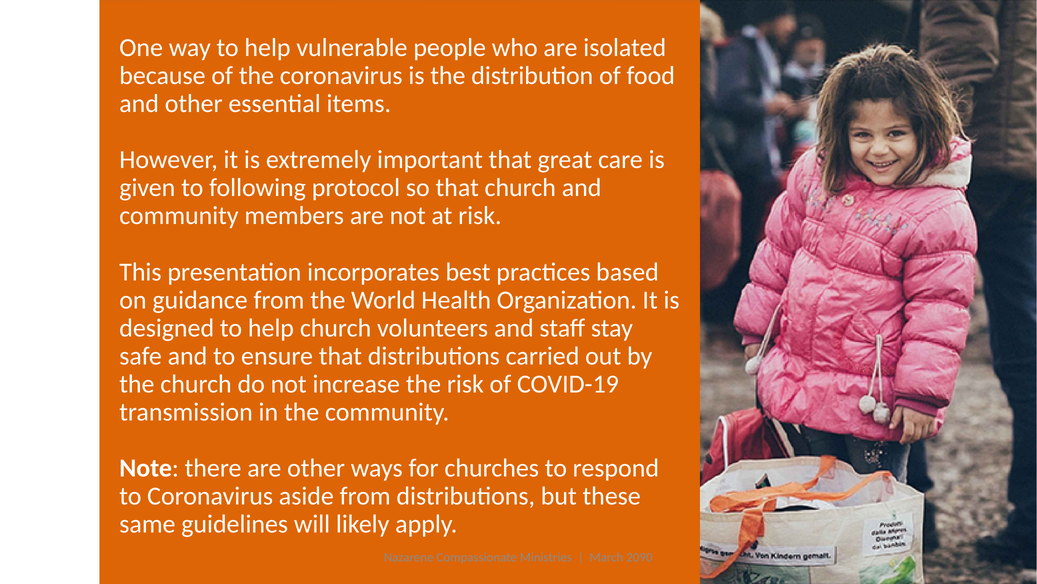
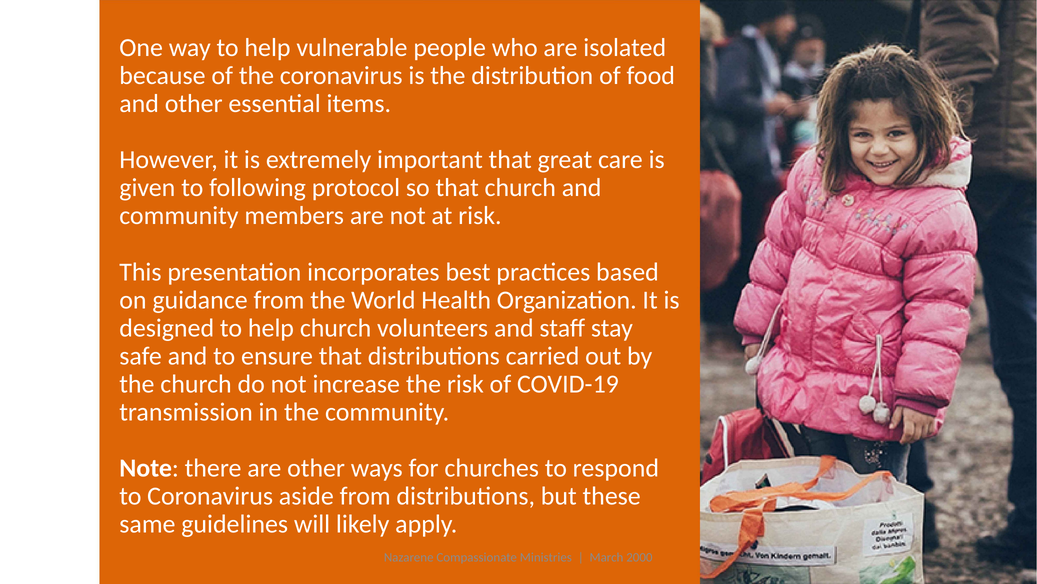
2090: 2090 -> 2000 (639, 557)
